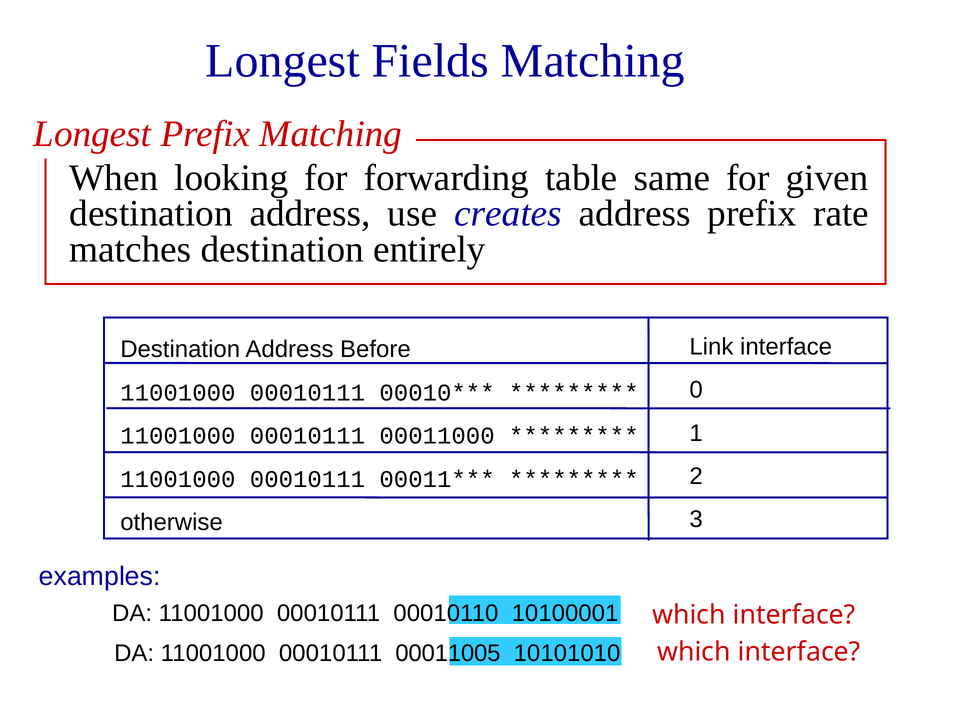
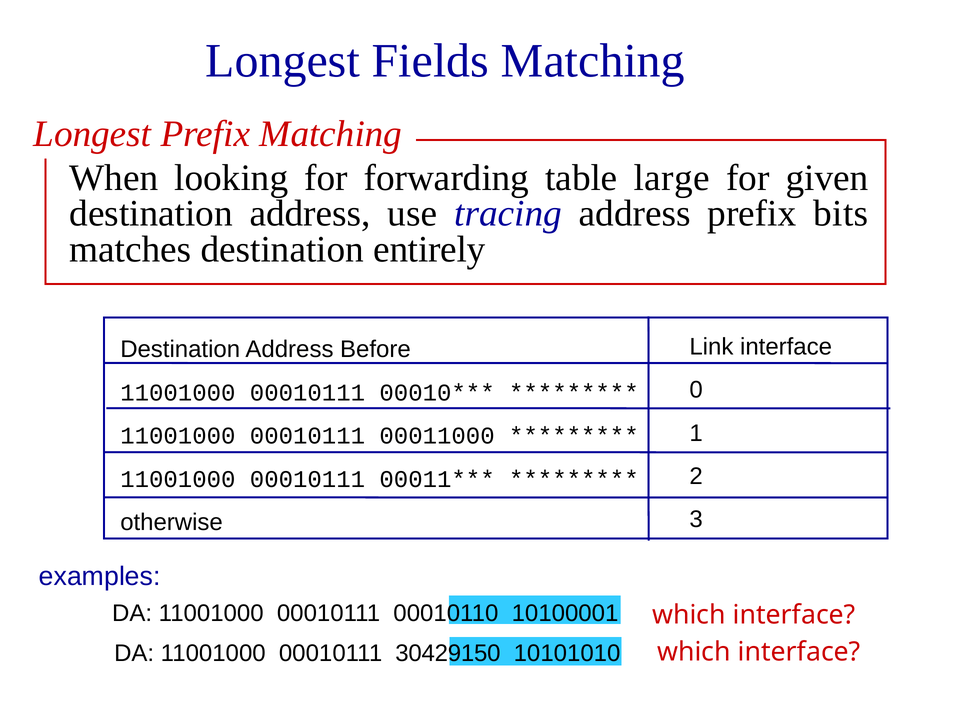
same: same -> large (672, 178)
creates: creates -> tracing (508, 214)
rate: rate -> bits (841, 214)
00011005: 00011005 -> 30429150 (448, 653)
